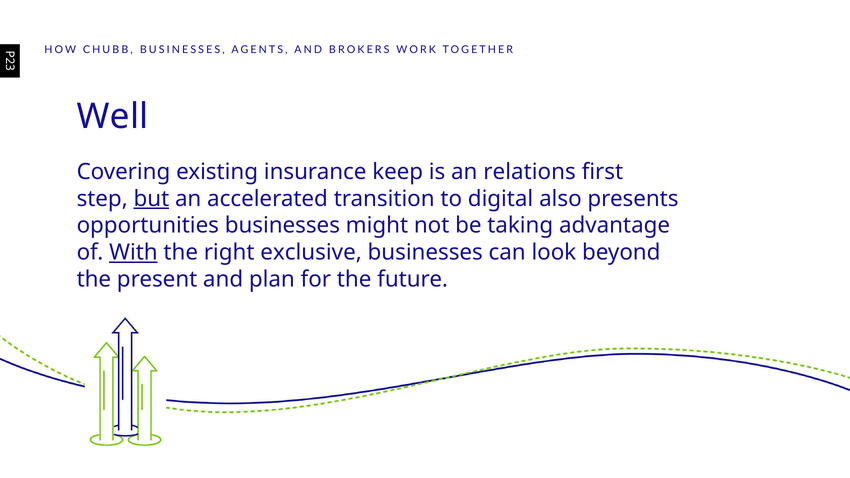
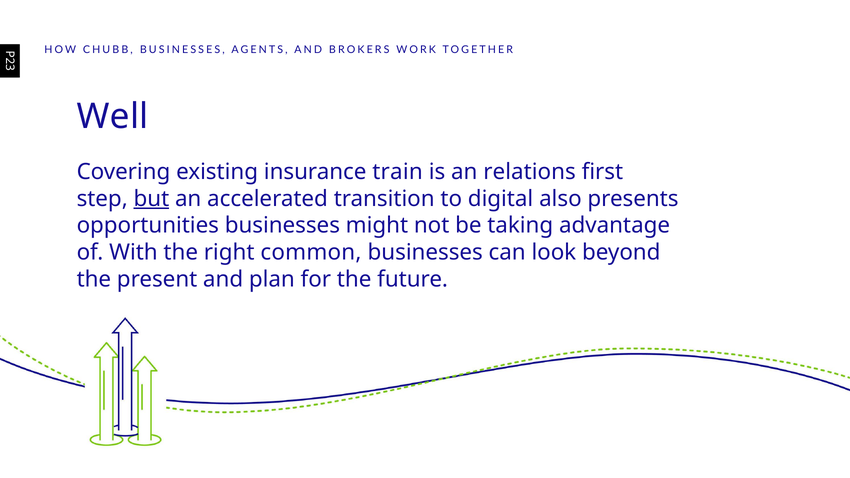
keep: keep -> train (398, 172)
With underline: present -> none (133, 253)
exclusive: exclusive -> common (311, 253)
